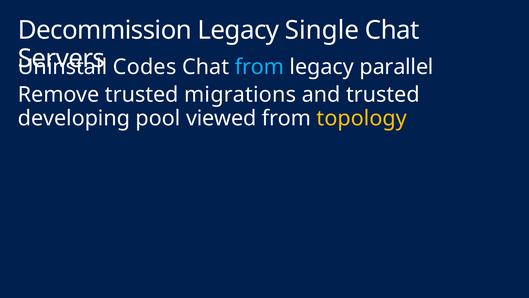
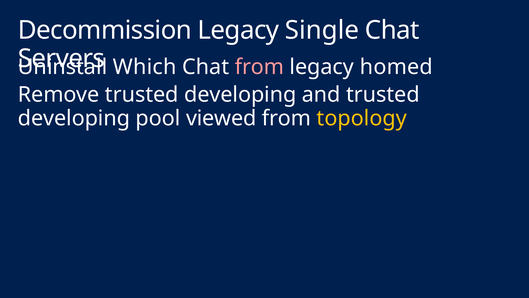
Codes: Codes -> Which (145, 67)
from colour: light blue -> pink (259, 67)
parallel: parallel -> homed (396, 67)
Remove trusted migrations: migrations -> developing (240, 95)
